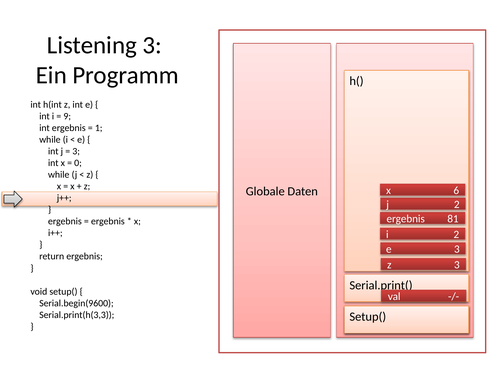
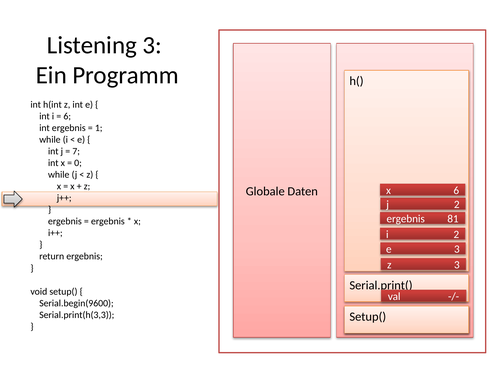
9: 9 -> 6 (67, 116)
3: 3 -> 7 (76, 151)
